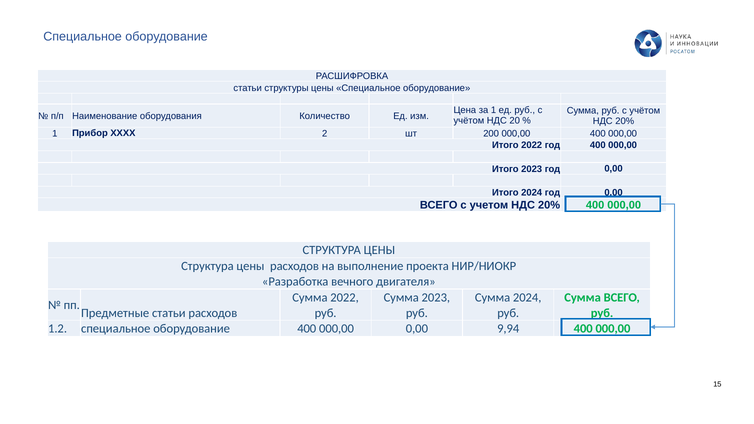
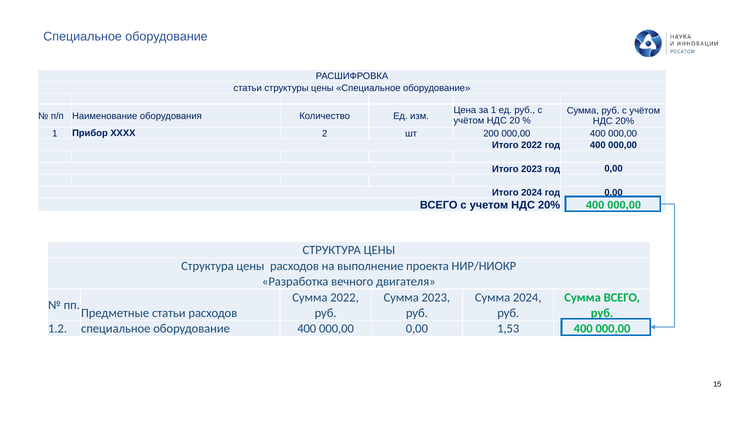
9,94: 9,94 -> 1,53 (508, 329)
